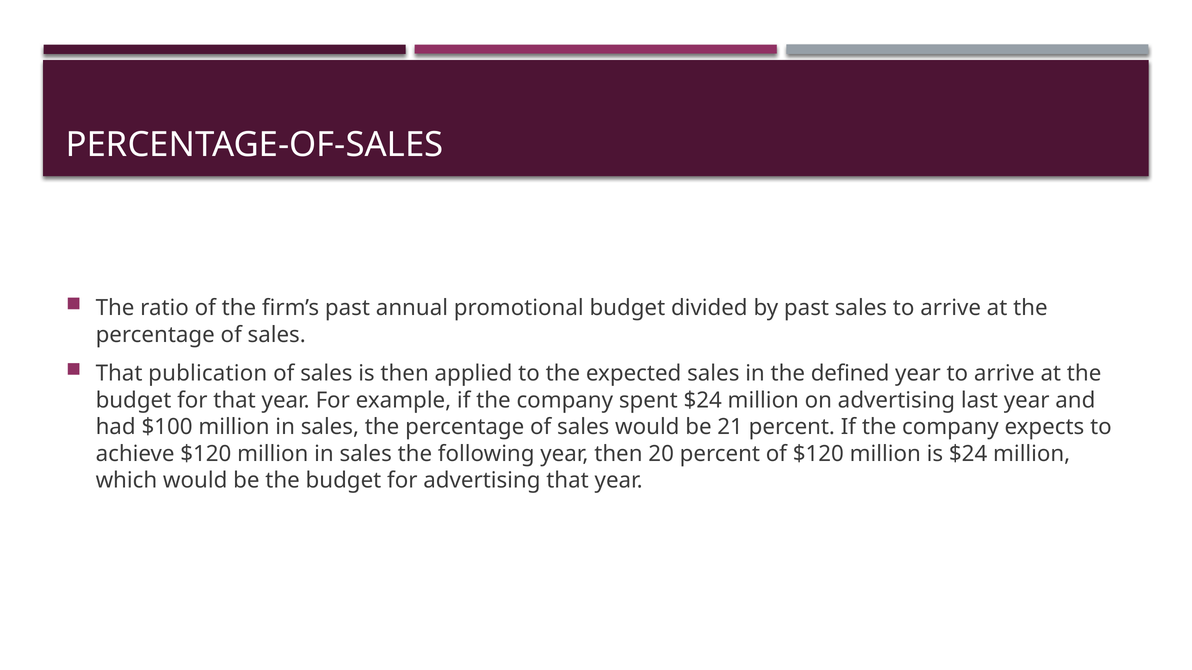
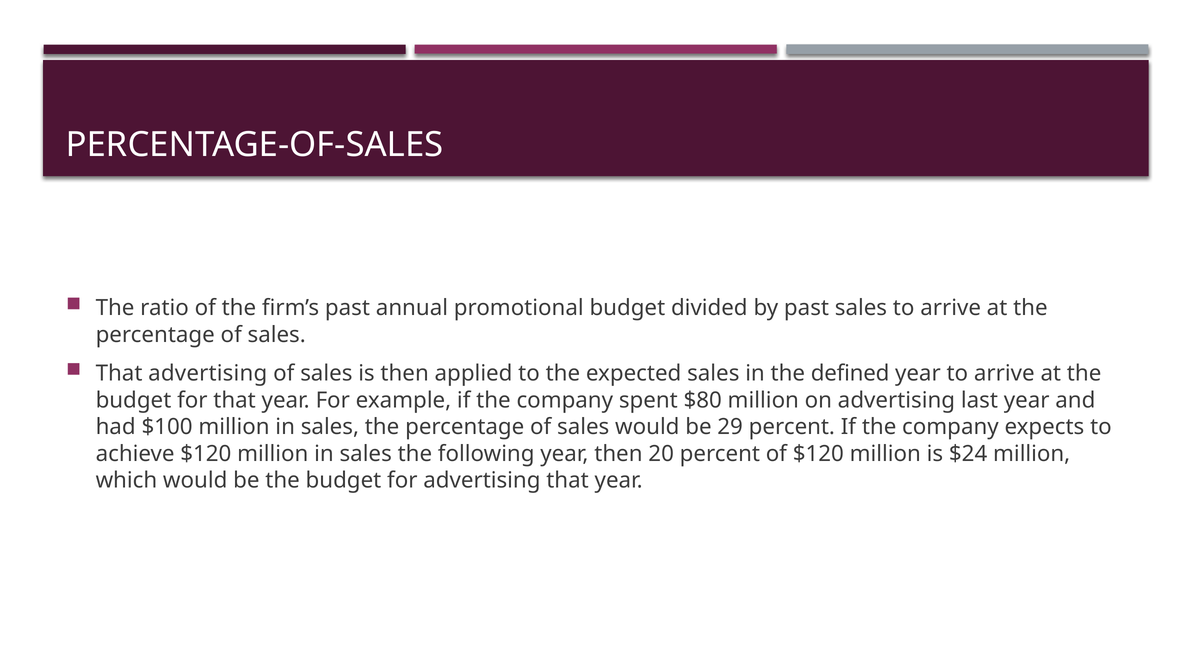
That publication: publication -> advertising (208, 374)
spent $24: $24 -> $80 (703, 401)
21: 21 -> 29 (730, 427)
